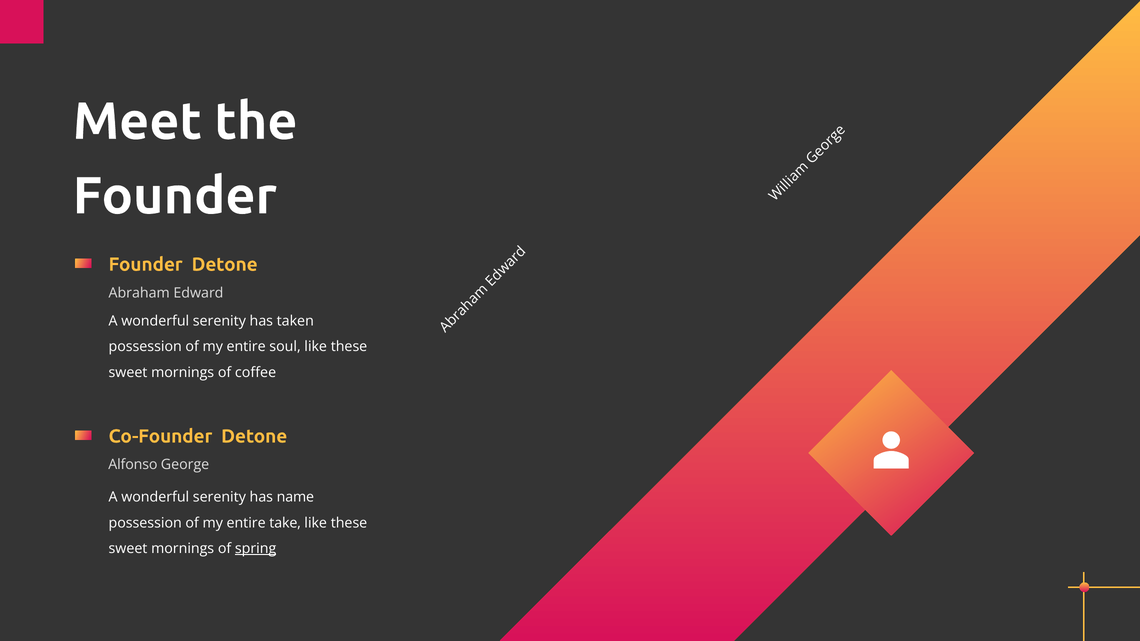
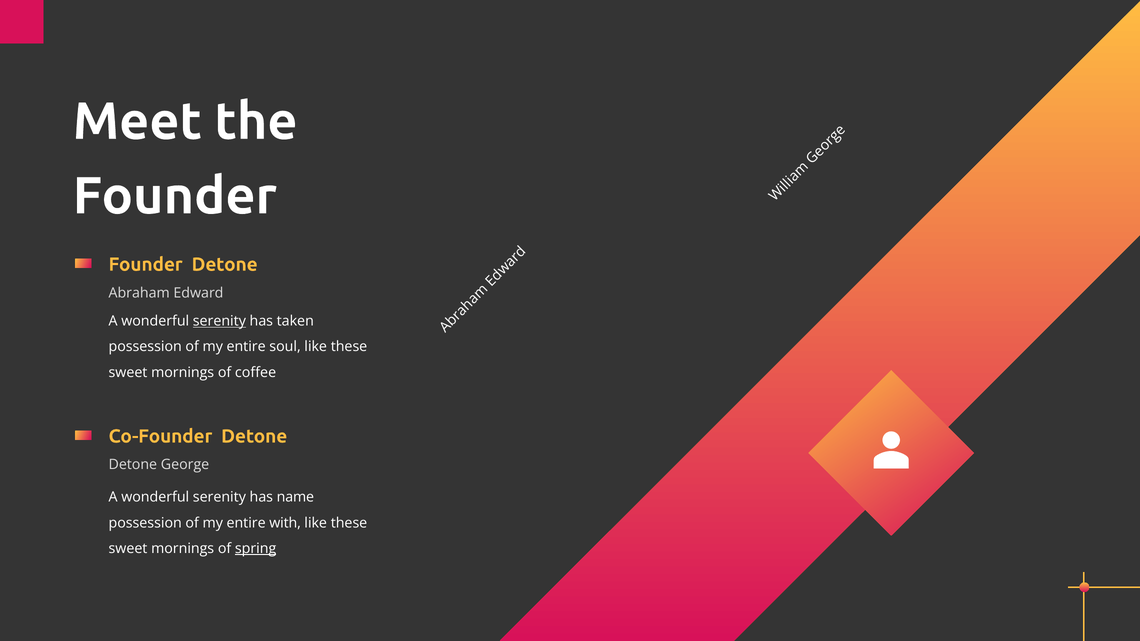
serenity underline: none -> present (219, 321)
Alfonso: Alfonso -> Detone (133, 465)
take: take -> with (285, 523)
